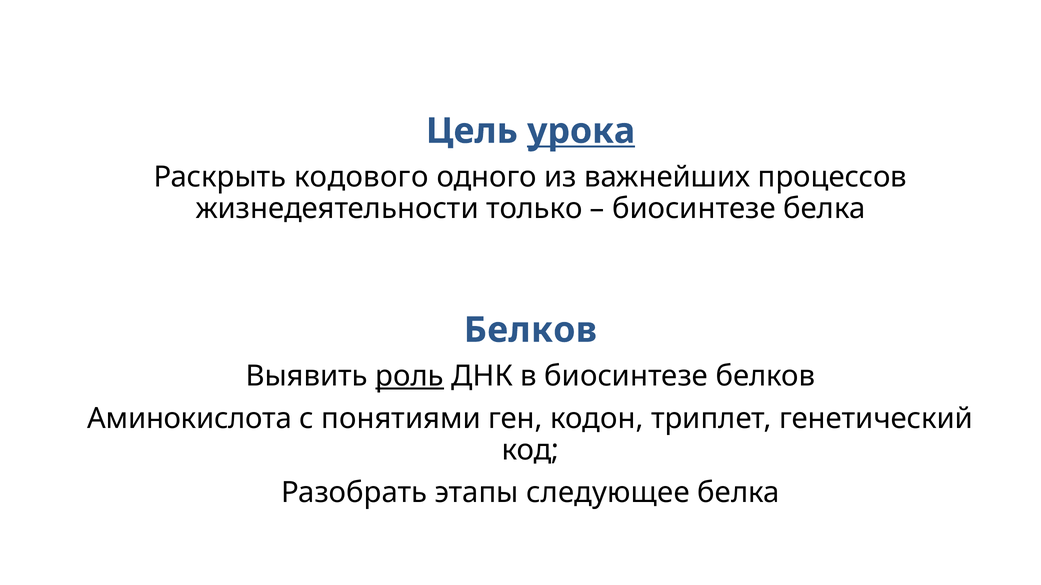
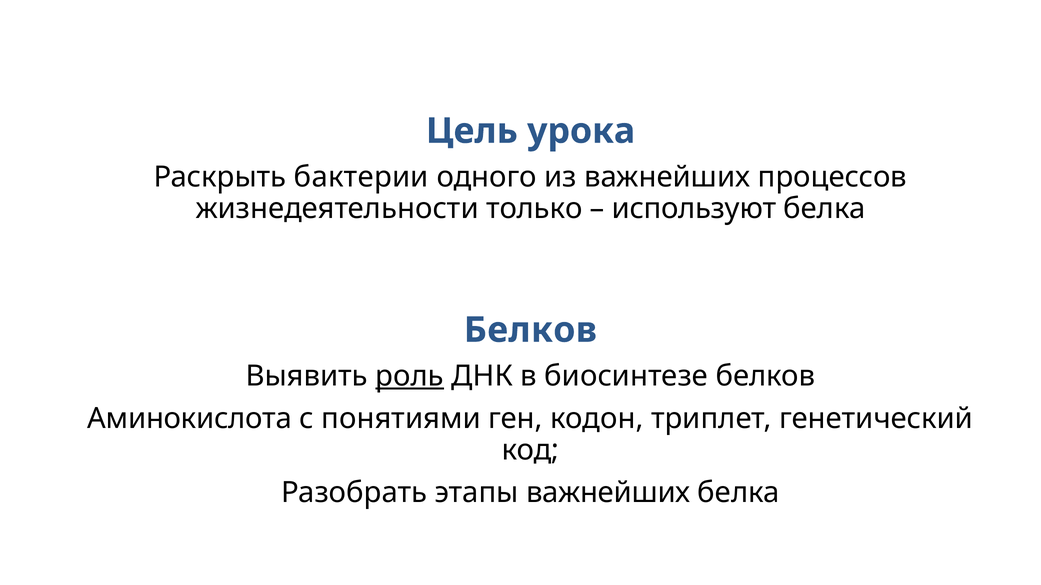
урока underline: present -> none (581, 131)
кодового: кодового -> бактерии (361, 177)
биосинтезе: биосинтезе -> используют (694, 209)
этапы следующее: следующее -> важнейших (608, 493)
